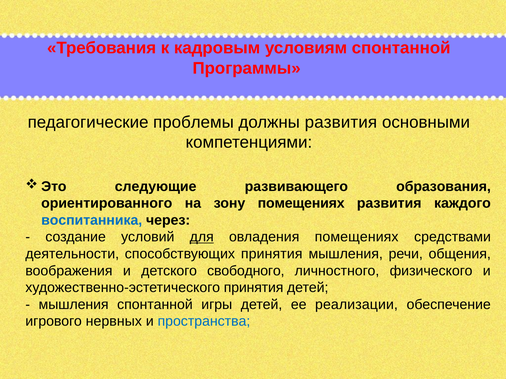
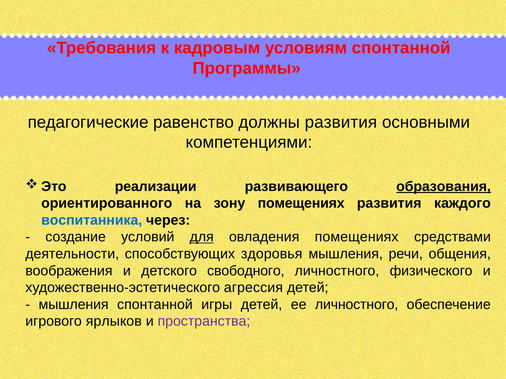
проблемы: проблемы -> равенство (193, 122)
следующие: следующие -> реализации (156, 187)
образования underline: none -> present (444, 187)
способствующих принятия: принятия -> здоровья (272, 254)
художественно-эстетического принятия: принятия -> агрессия (253, 288)
ее реализации: реализации -> личностного (357, 305)
нервных: нервных -> ярлыков (114, 322)
пространства colour: blue -> purple (204, 322)
